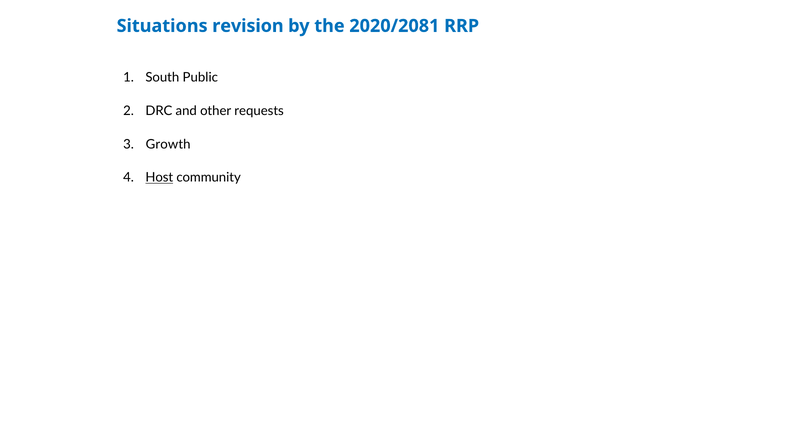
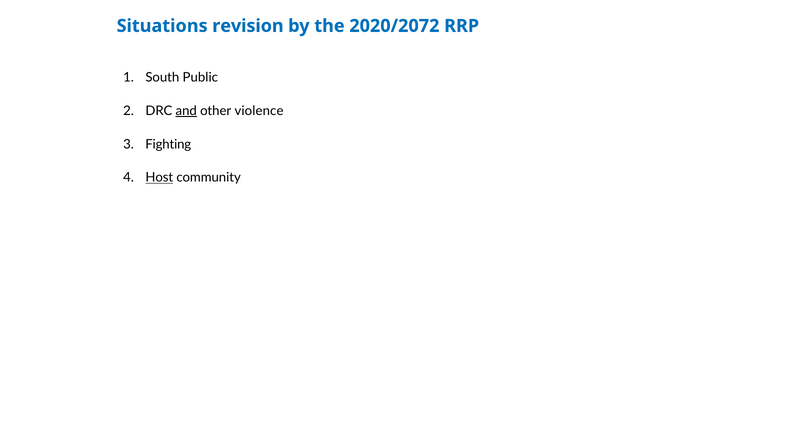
2020/2081: 2020/2081 -> 2020/2072 (394, 26)
and underline: none -> present (186, 111)
requests: requests -> violence (259, 111)
Growth: Growth -> Fighting (168, 144)
